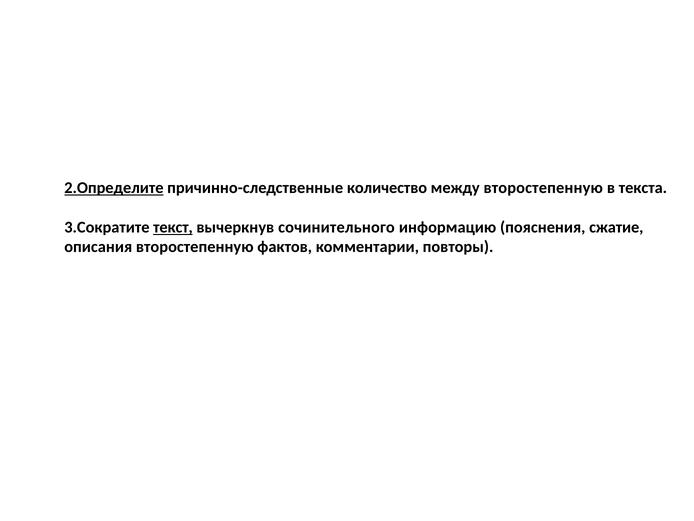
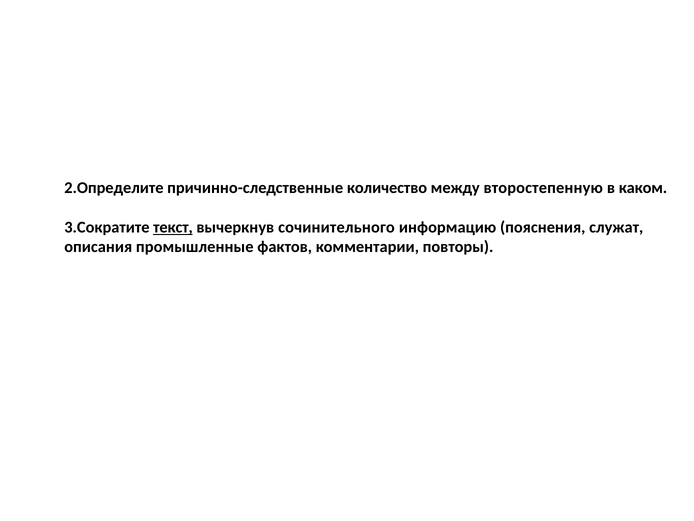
2.Определите underline: present -> none (114, 188)
текста: текста -> каком (643, 188)
сжатие: сжатие -> служат (616, 227)
описания второстепенную: второстепенную -> промышленные (195, 247)
